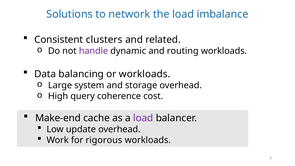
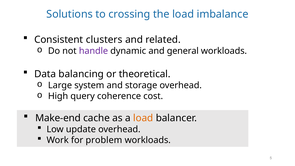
network: network -> crossing (129, 14)
routing: routing -> general (183, 51)
or workloads: workloads -> theoretical (145, 74)
load colour: purple -> orange (143, 118)
rigorous: rigorous -> problem (104, 140)
